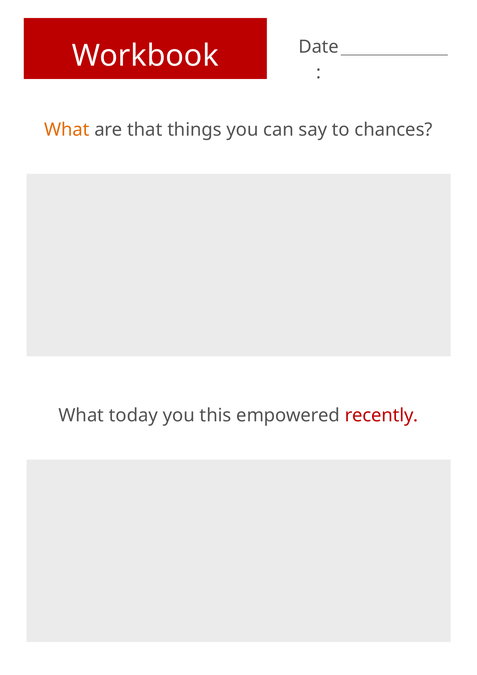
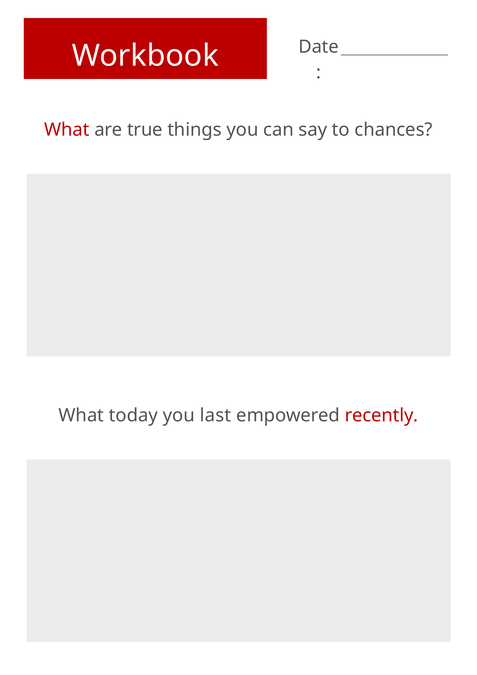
What colour: orange -> red (67, 130)
that: that -> true (145, 130)
this: this -> last (215, 415)
